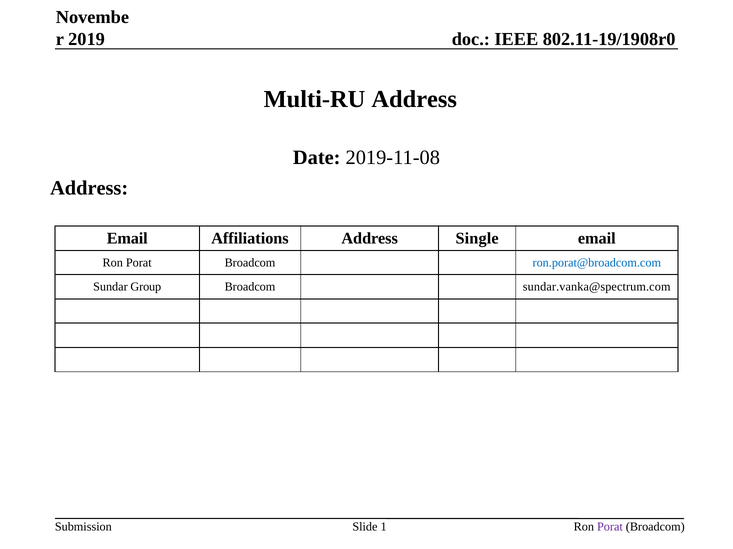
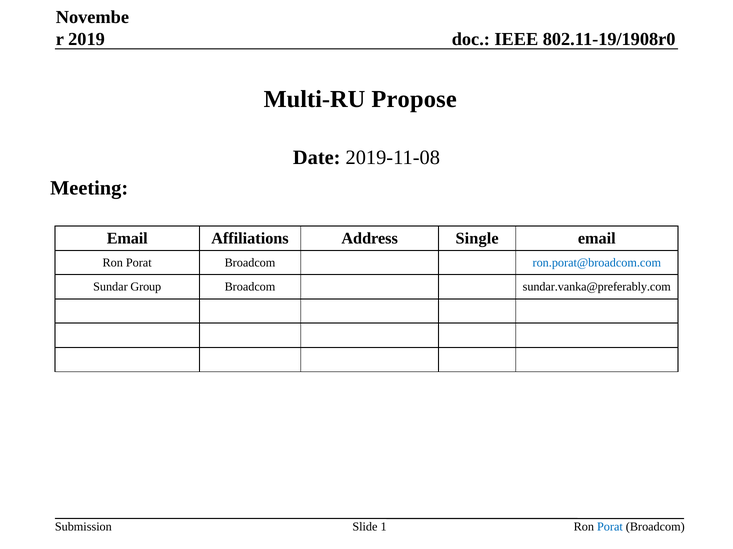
Multi-RU Address: Address -> Propose (414, 99)
Address: Address -> Meeting (89, 188)
sundar.vanka@spectrum.com: sundar.vanka@spectrum.com -> sundar.vanka@preferably.com (597, 287)
Porat colour: purple -> blue (610, 527)
